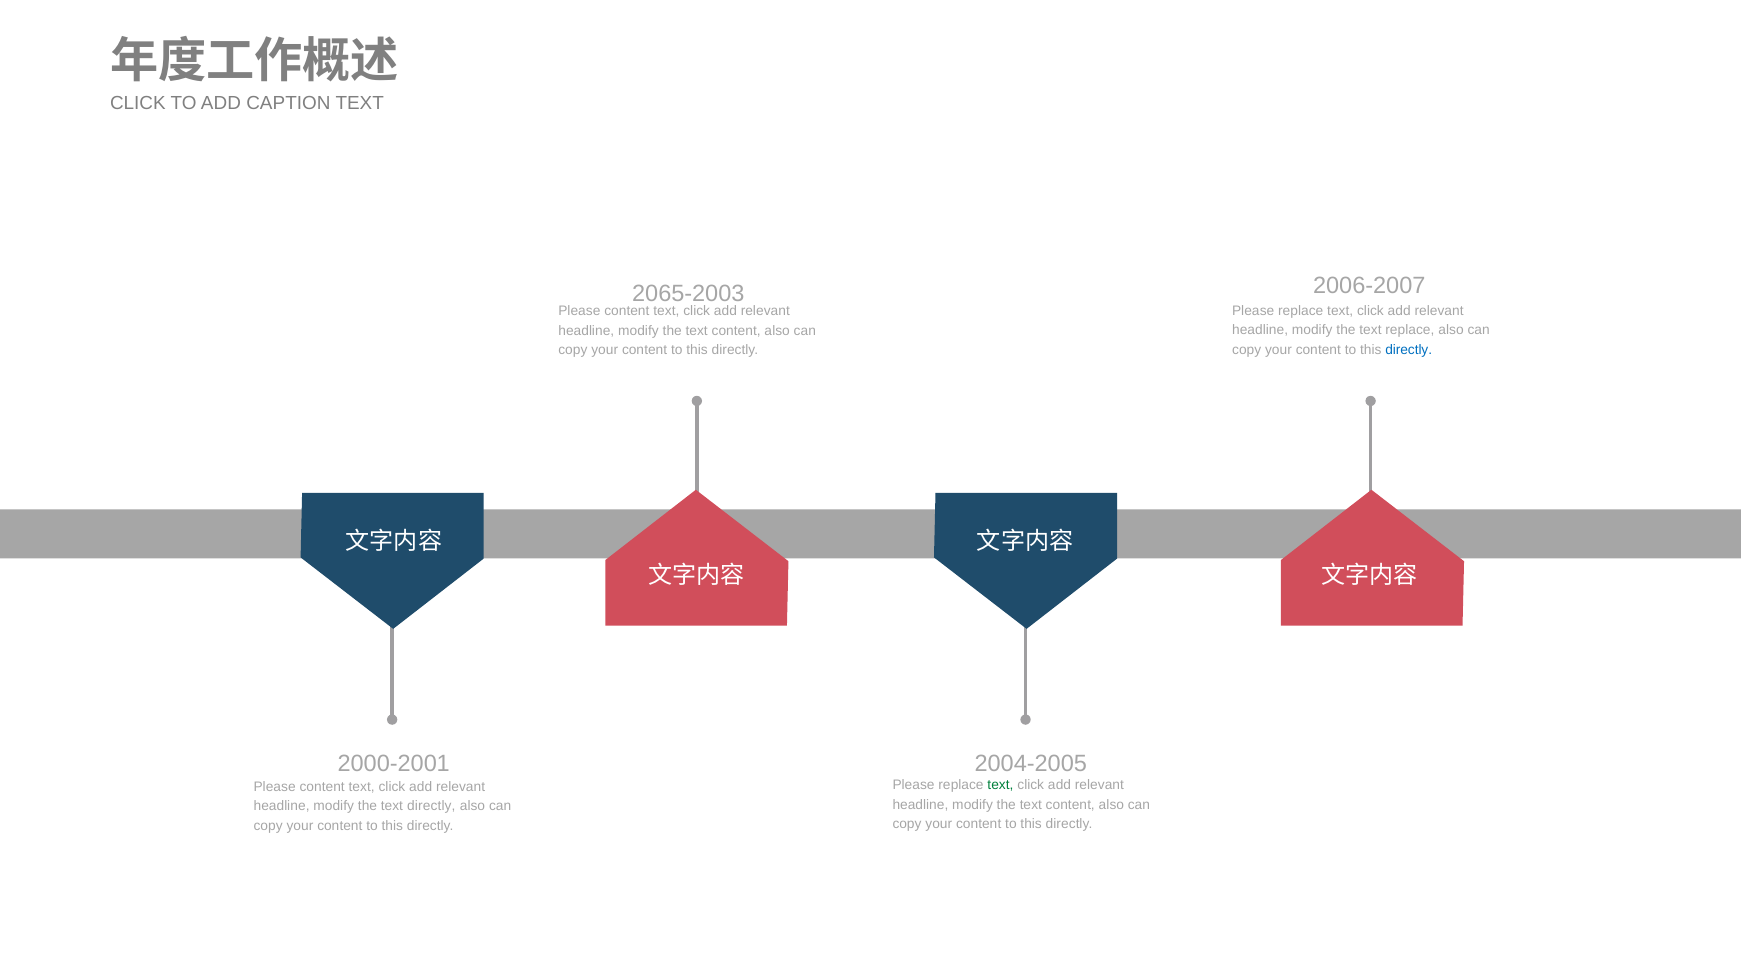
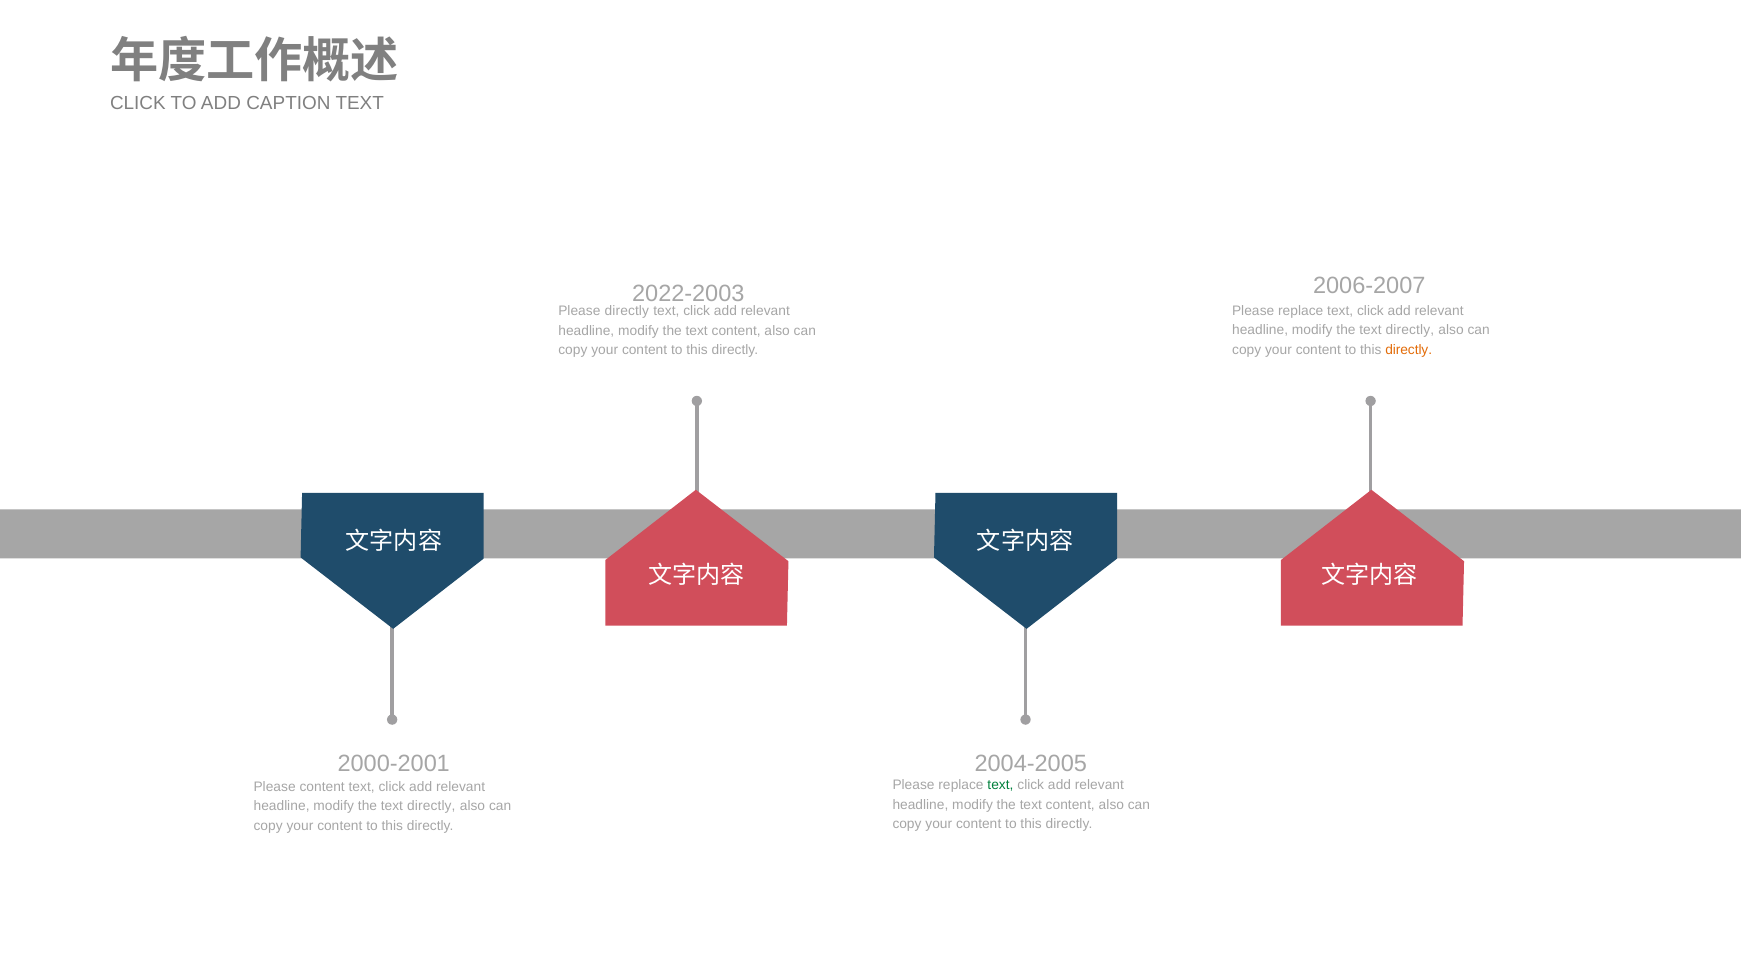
2065-2003: 2065-2003 -> 2022-2003 (688, 294)
content: content -> directly (627, 311)
replace: replace -> directly (1410, 330)
directly colour: blue -> orange (1409, 350)
